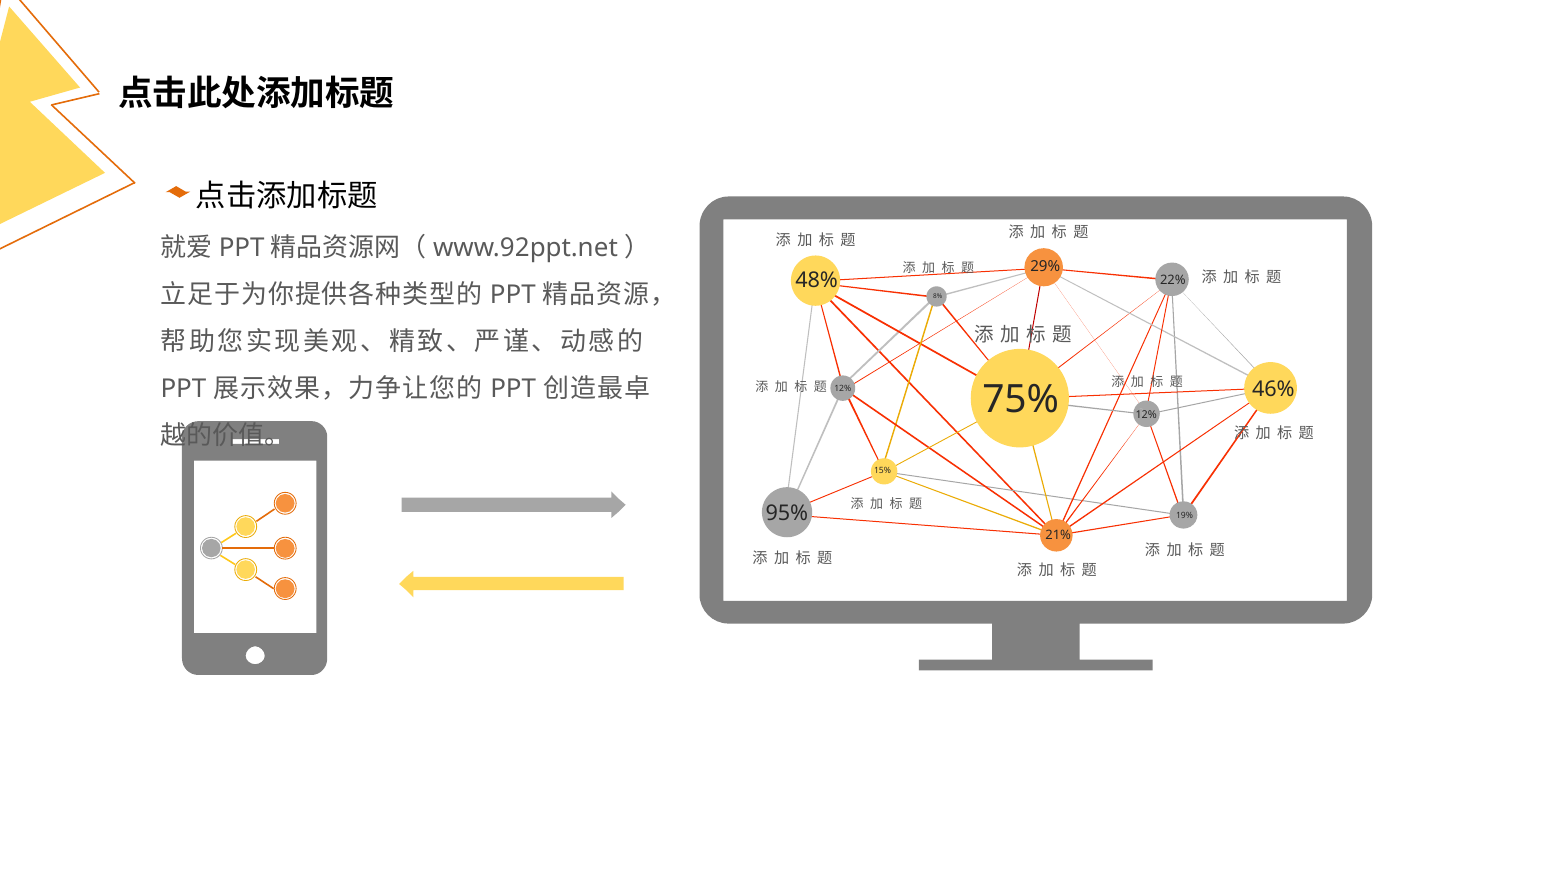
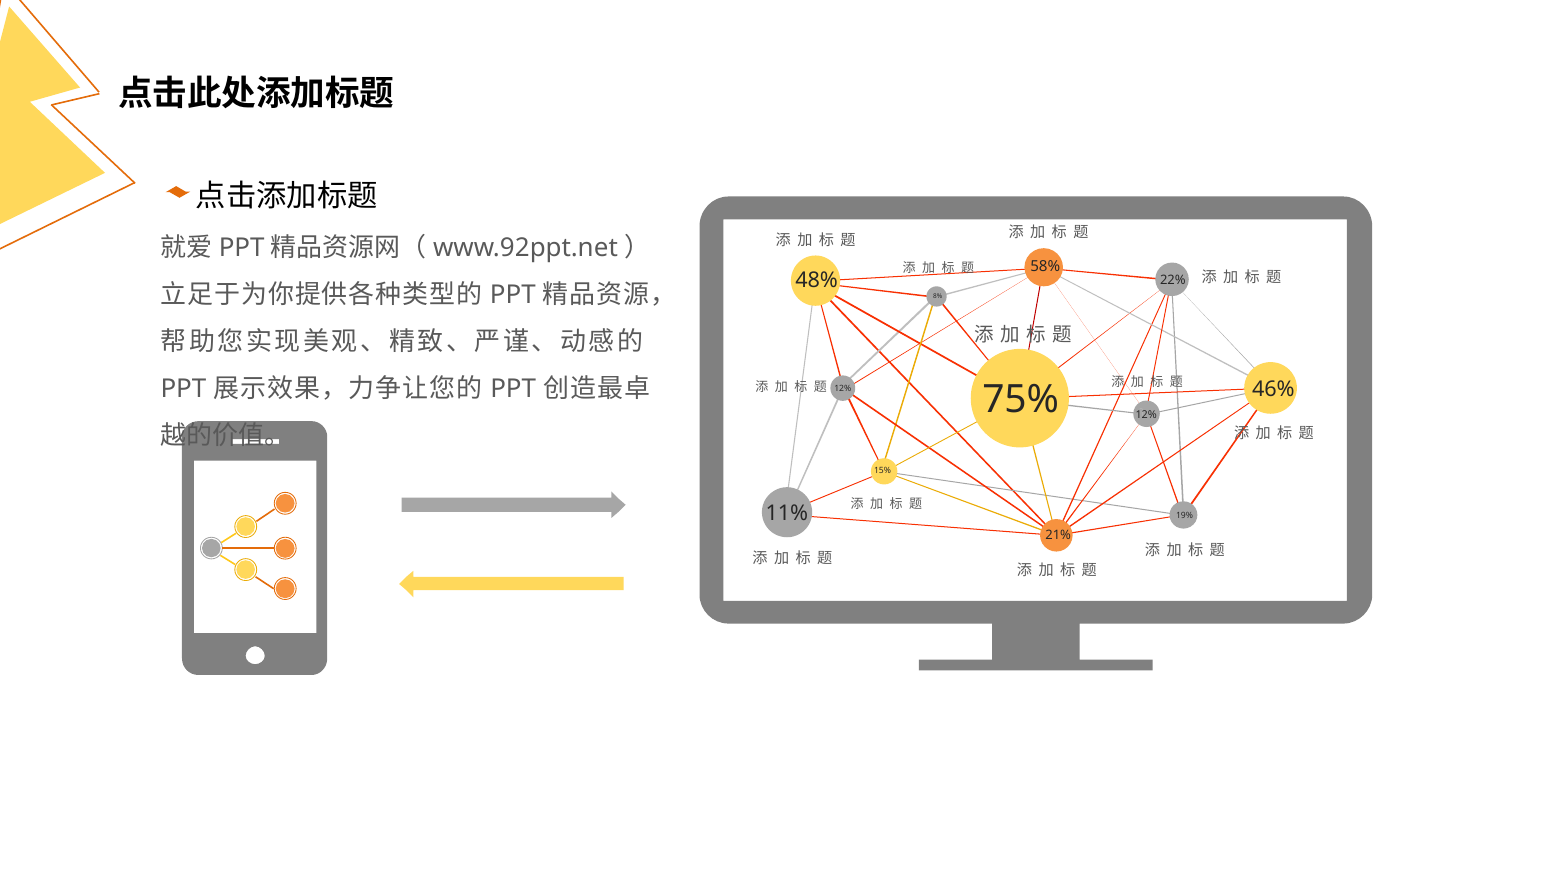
29%: 29% -> 58% (1045, 267)
95%: 95% -> 11% (787, 513)
